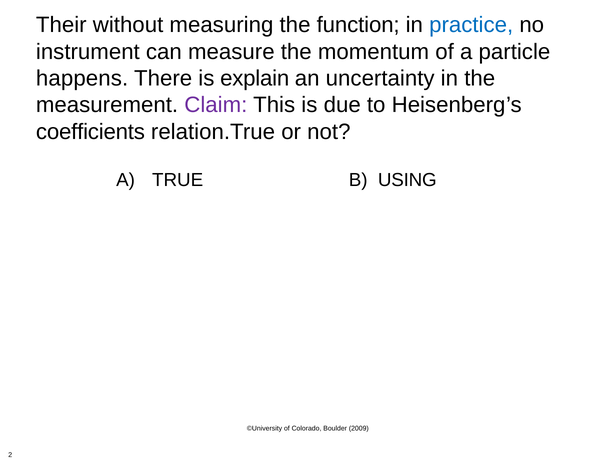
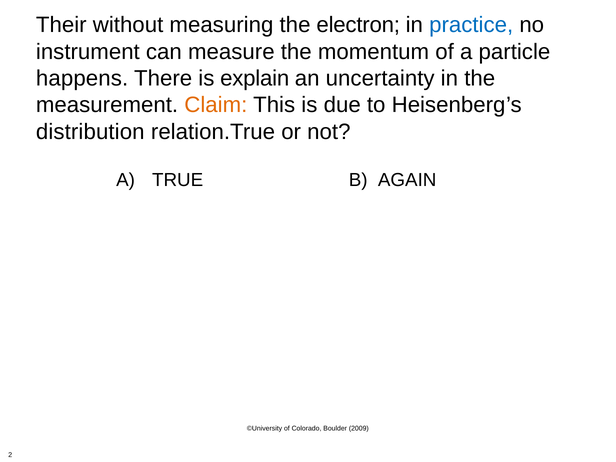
function: function -> electron (358, 25)
Claim colour: purple -> orange (216, 105)
coefficients: coefficients -> distribution (90, 132)
USING: USING -> AGAIN (407, 180)
